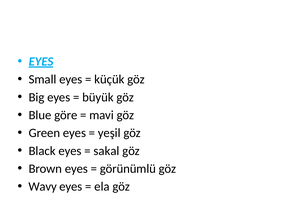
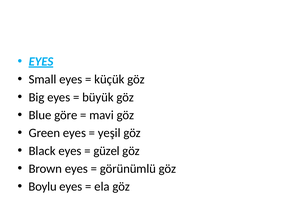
sakal: sakal -> güzel (107, 150)
Wavy: Wavy -> Boylu (43, 186)
